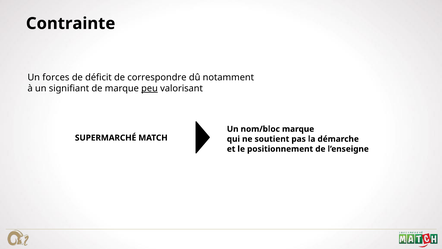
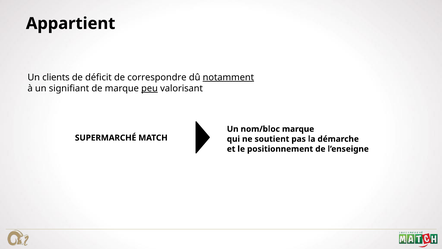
Contrainte: Contrainte -> Appartient (71, 23)
forces: forces -> clients (56, 77)
notamment underline: none -> present (228, 77)
